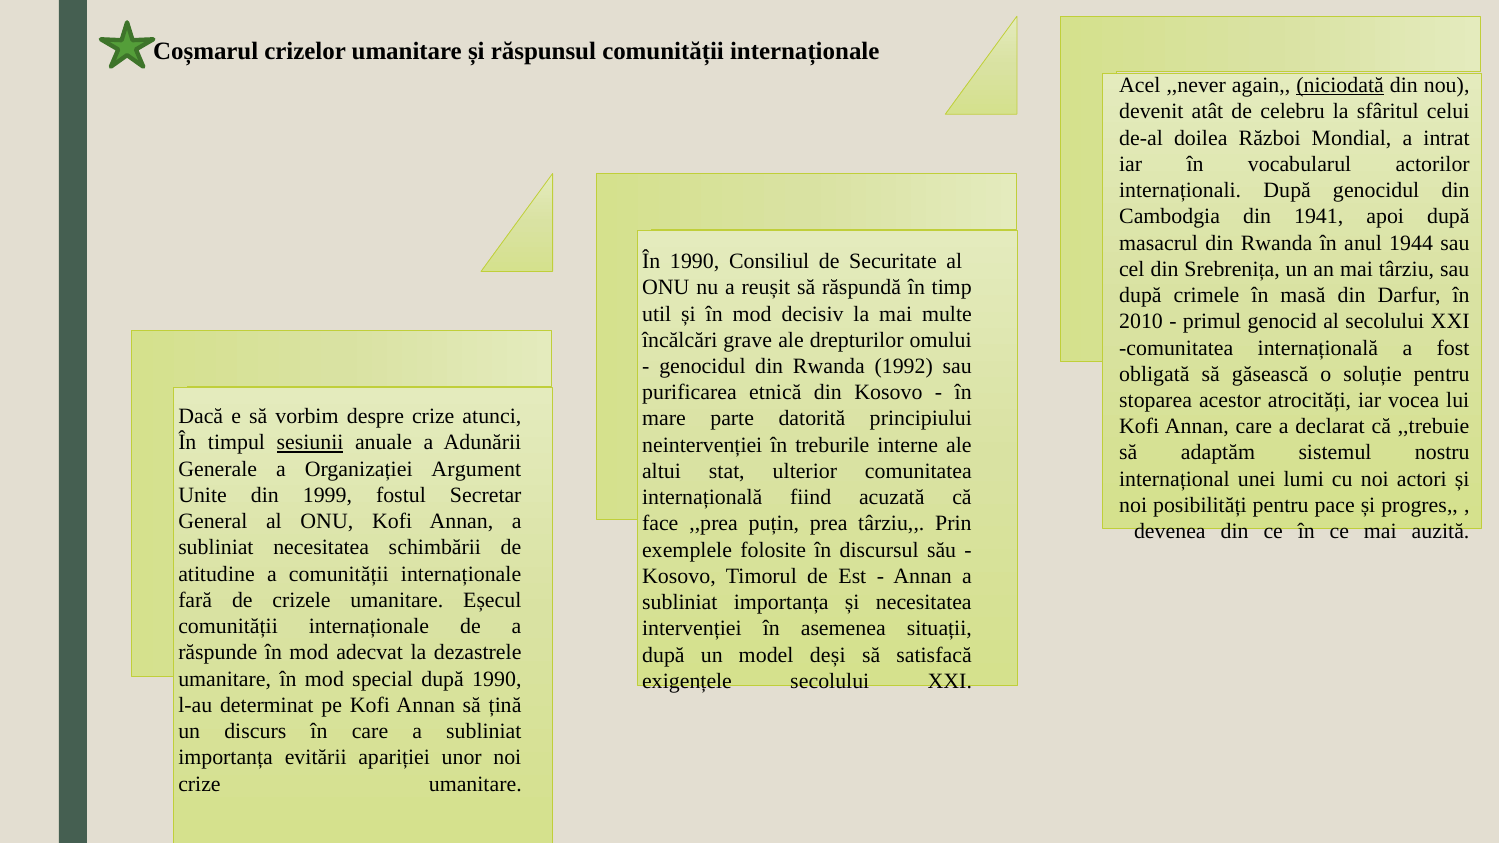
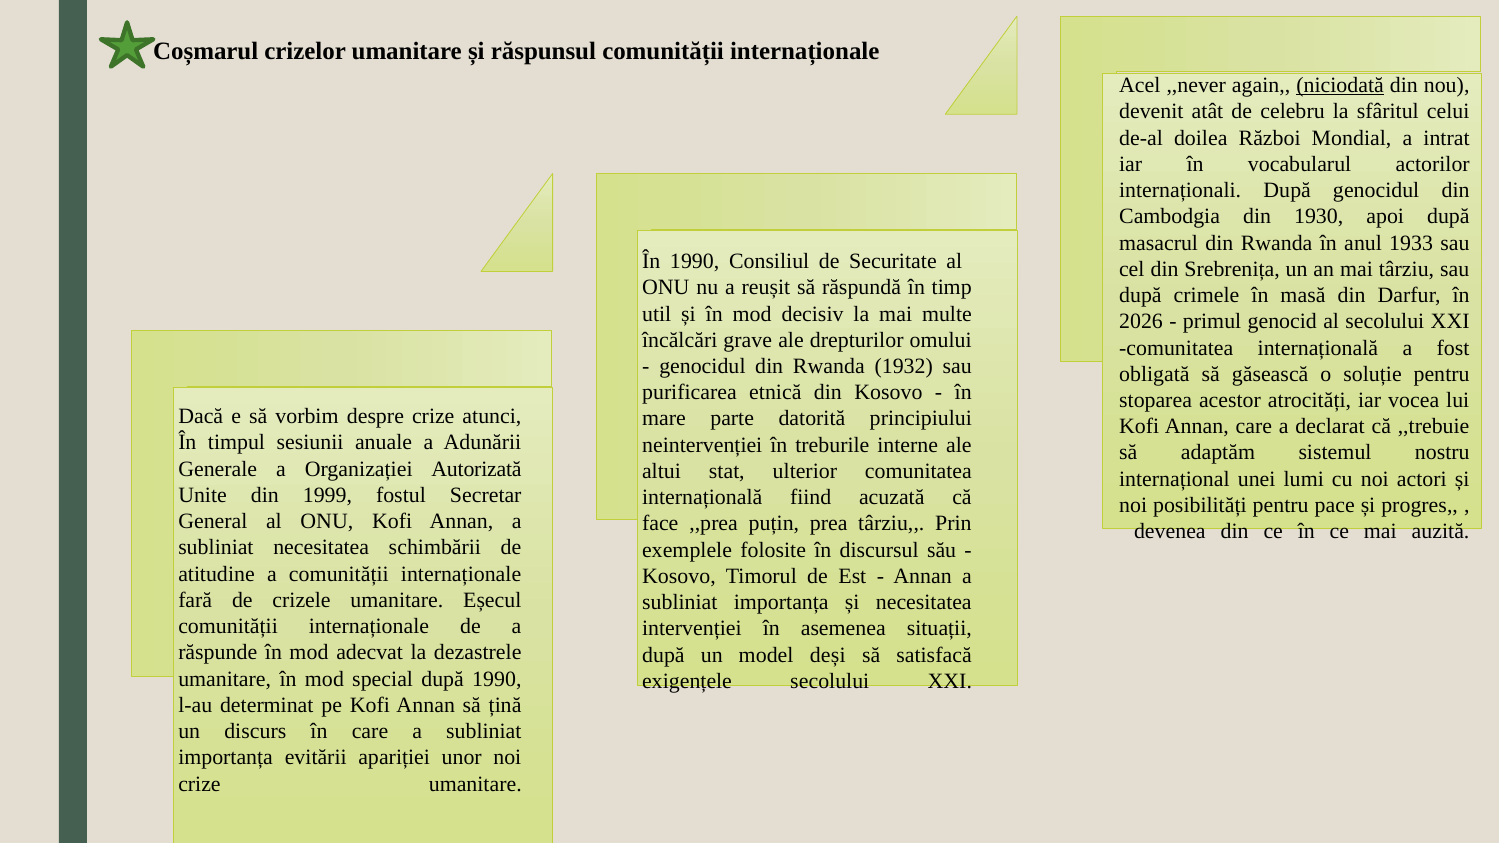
1941: 1941 -> 1930 (1319, 217)
1944: 1944 -> 1933 (1411, 243)
2010: 2010 -> 2026 (1141, 322)
1992: 1992 -> 1932 (904, 366)
sesiunii underline: present -> none (310, 443)
Argument: Argument -> Autorizată (477, 469)
